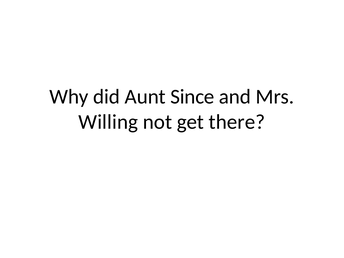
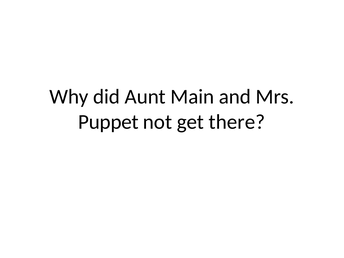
Since: Since -> Main (192, 97)
Willing: Willing -> Puppet (108, 122)
